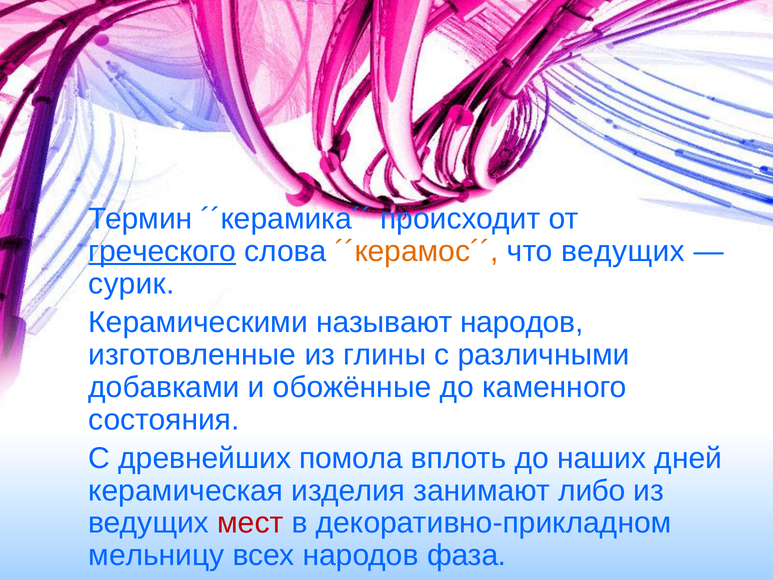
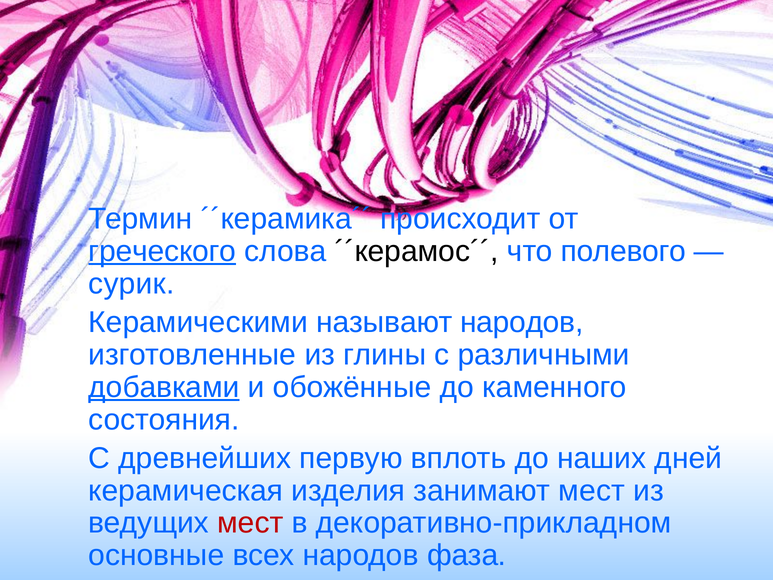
´´керамос´´ colour: orange -> black (417, 251)
что ведущих: ведущих -> полевого (623, 251)
добавками underline: none -> present (164, 387)
помола: помола -> первую (351, 458)
занимают либо: либо -> мест (592, 490)
мельницу: мельницу -> основные (156, 555)
